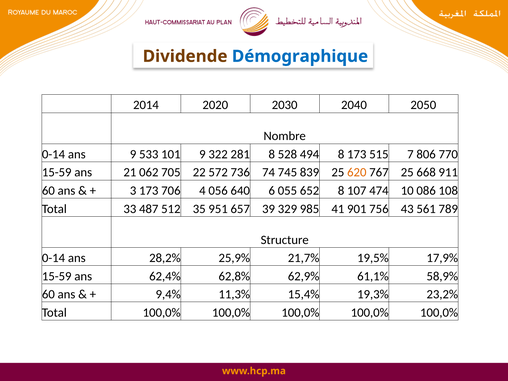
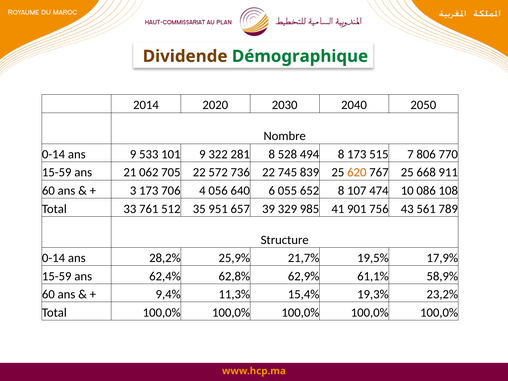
Démographique colour: blue -> green (300, 56)
736 74: 74 -> 22 (269, 172)
487: 487 -> 761 (149, 209)
